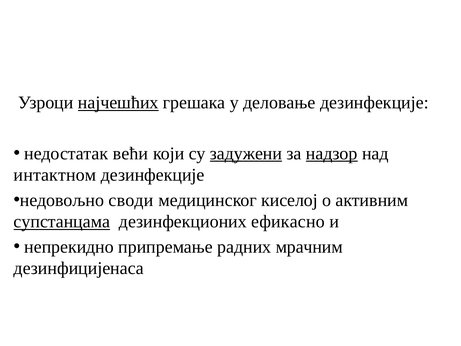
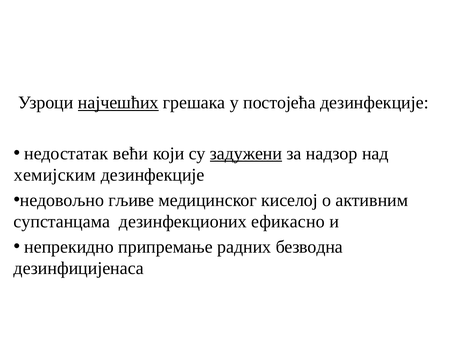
деловање: деловање -> постојећа (279, 103)
надзор underline: present -> none (332, 153)
интактном: интактном -> хемијским (55, 175)
своди: своди -> гљиве (131, 200)
супстанцама underline: present -> none (62, 222)
мрачним: мрачним -> безводна (309, 247)
